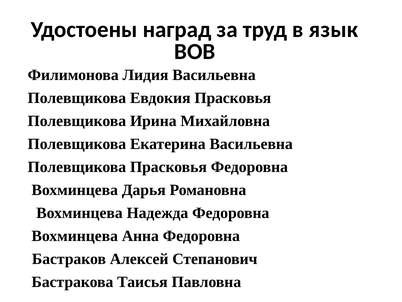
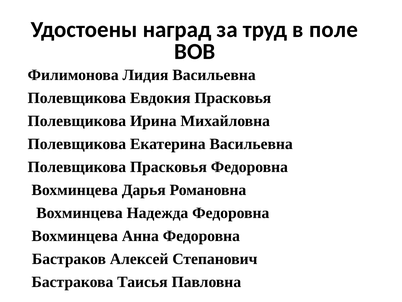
язык: язык -> поле (334, 30)
